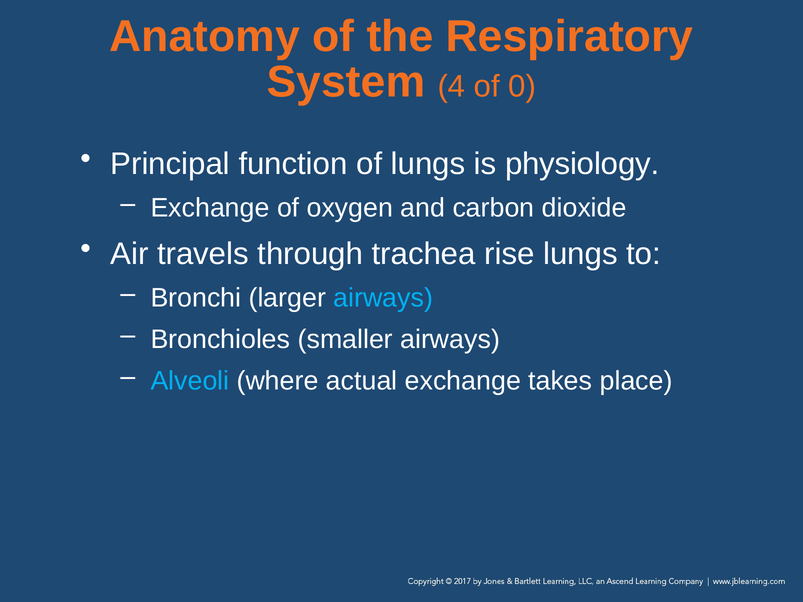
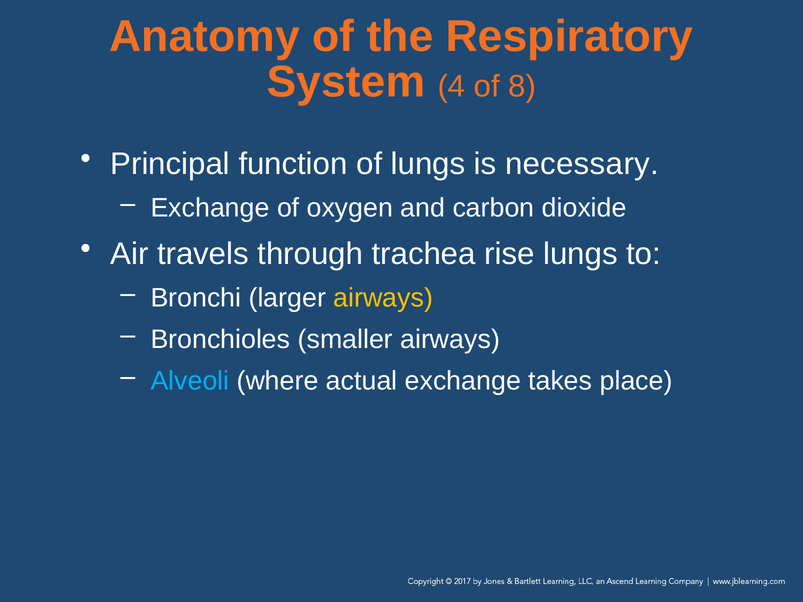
0: 0 -> 8 (522, 86)
physiology: physiology -> necessary (582, 164)
airways colour: light blue -> yellow (383, 298)
